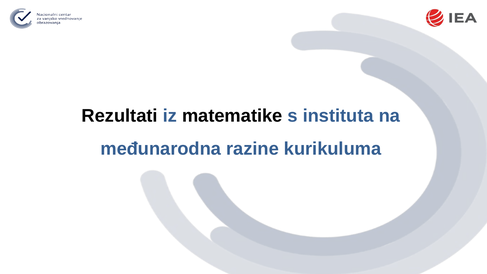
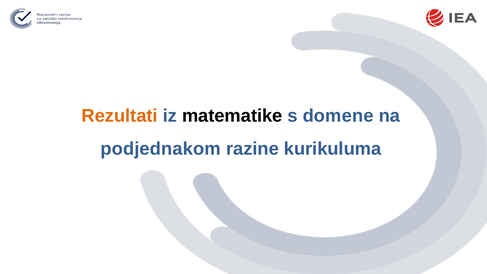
Rezultati colour: black -> orange (120, 116)
instituta: instituta -> domene (338, 116)
međunarodna: međunarodna -> podjednakom (161, 149)
